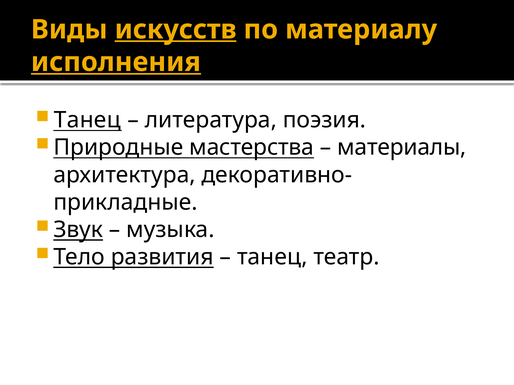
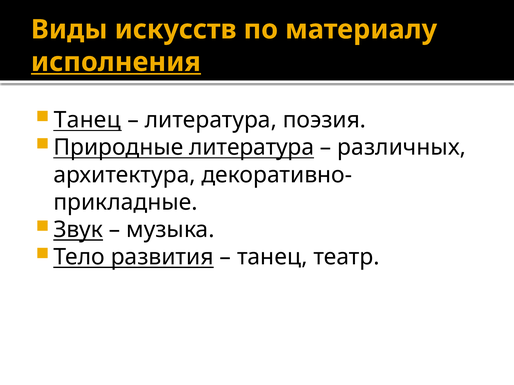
искусств underline: present -> none (176, 30)
Природные мастерства: мастерства -> литература (252, 148)
материалы: материалы -> различных (402, 148)
